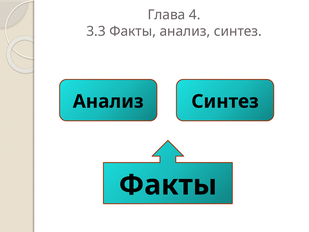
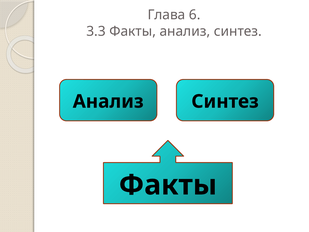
4: 4 -> 6 (195, 15)
